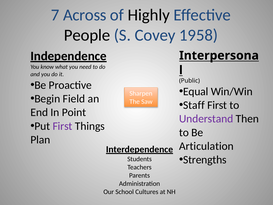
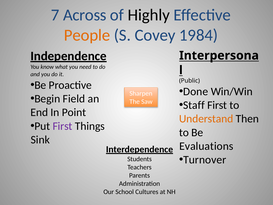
People colour: black -> orange (87, 35)
1958: 1958 -> 1984 (199, 35)
Equal: Equal -> Done (196, 91)
Understand colour: purple -> orange (206, 119)
Plan: Plan -> Sink (40, 140)
Articulation: Articulation -> Evaluations (206, 146)
Strengths: Strengths -> Turnover (205, 160)
